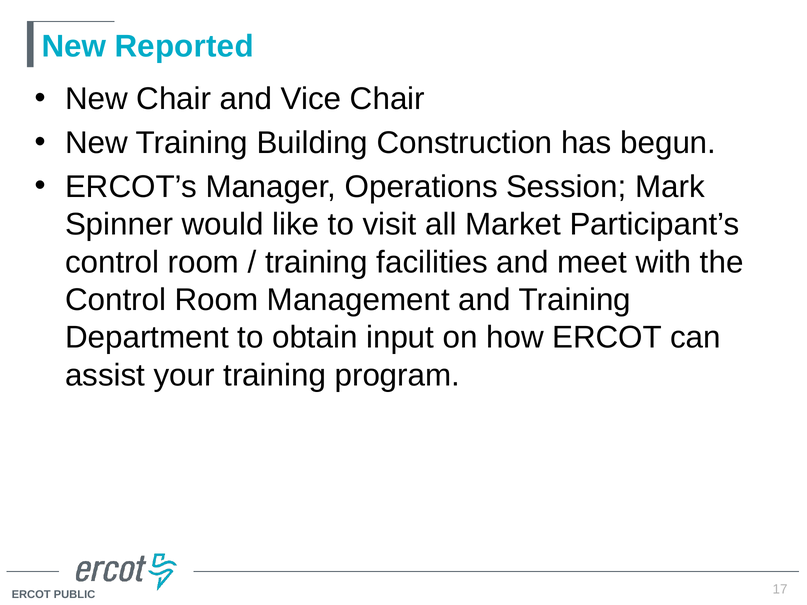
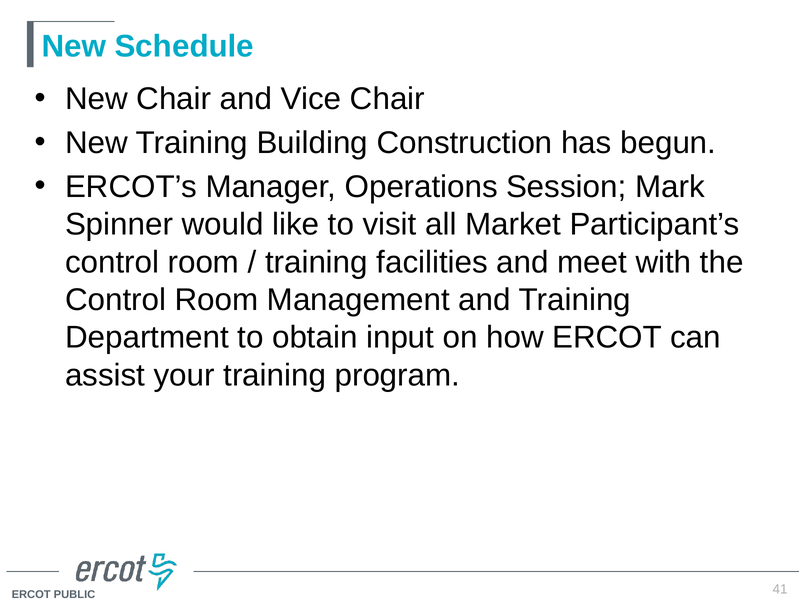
Reported: Reported -> Schedule (184, 47)
17: 17 -> 41 (780, 589)
